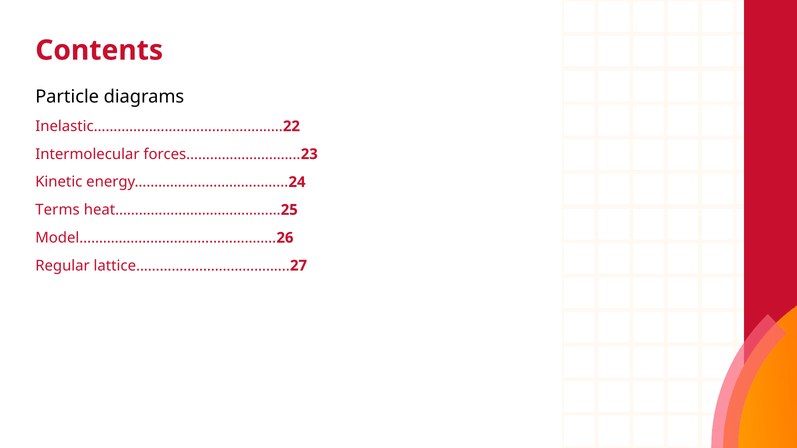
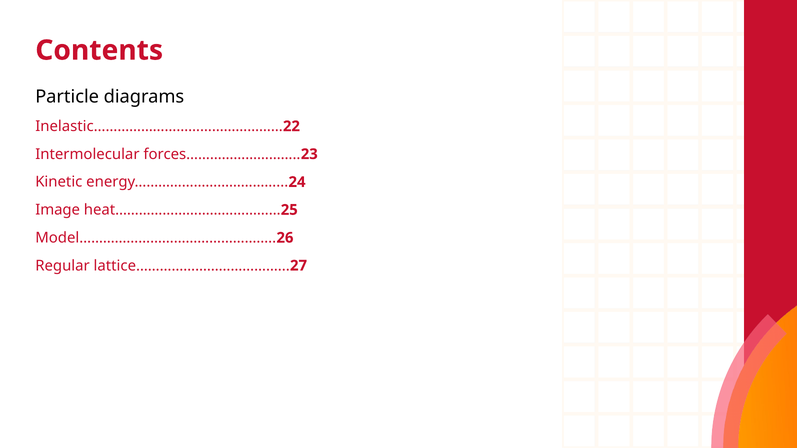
Terms: Terms -> Image (58, 210)
